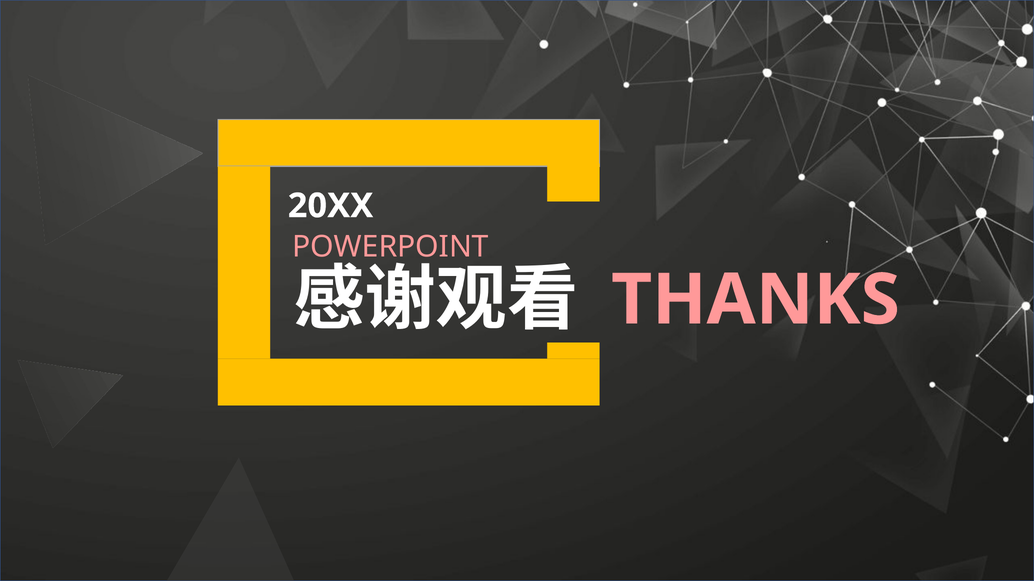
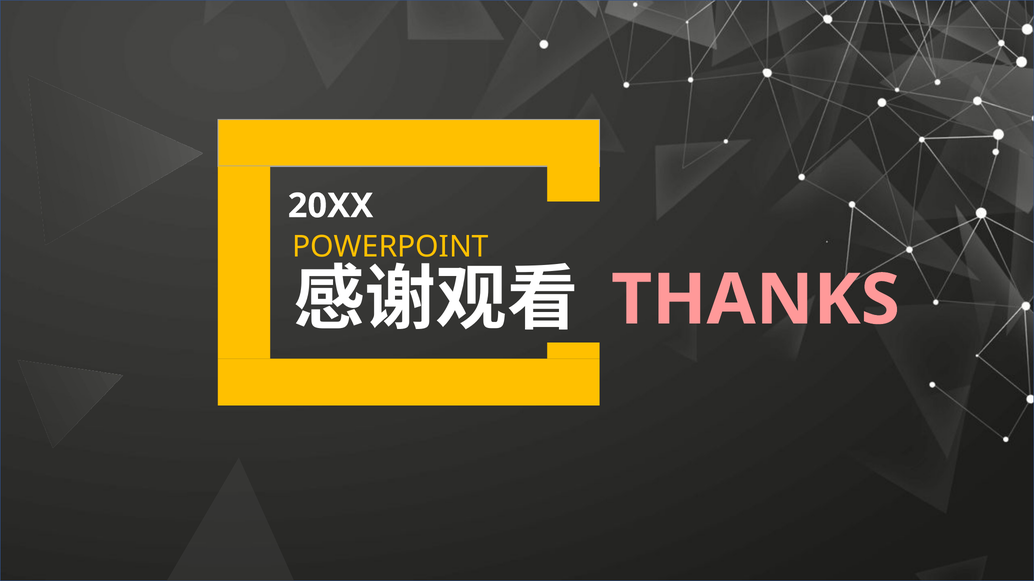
POWERPOINT colour: pink -> yellow (390, 247)
